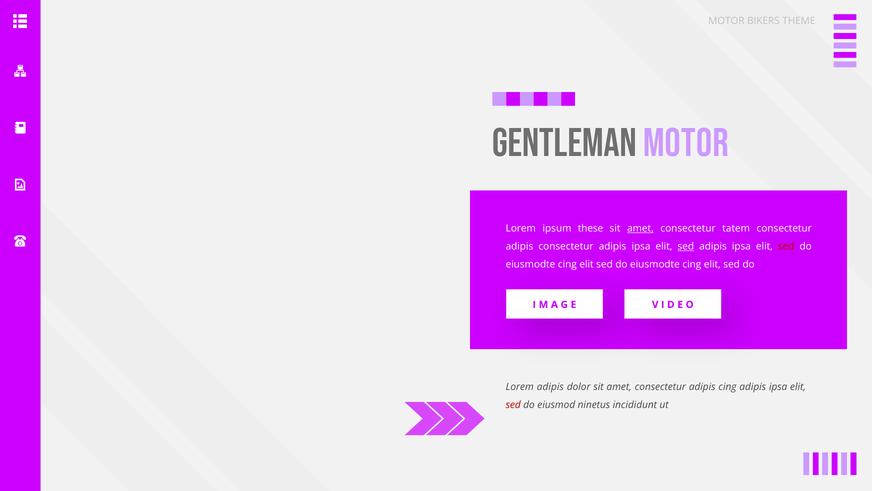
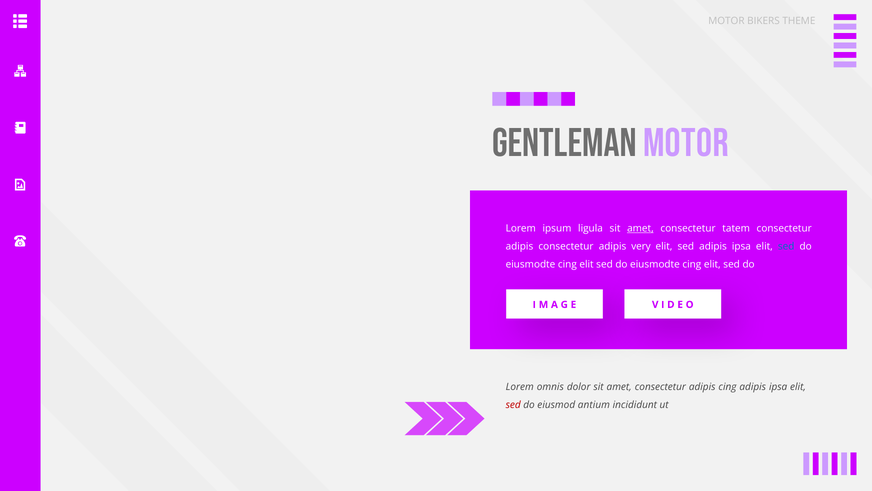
these: these -> ligula (590, 228)
consectetur adipis ipsa: ipsa -> very (641, 246)
sed underline: present -> none (686, 246)
sed colour: red -> blue (786, 246)
Lorem adipis: adipis -> omnis (550, 387)
ninetus: ninetus -> antium (594, 405)
